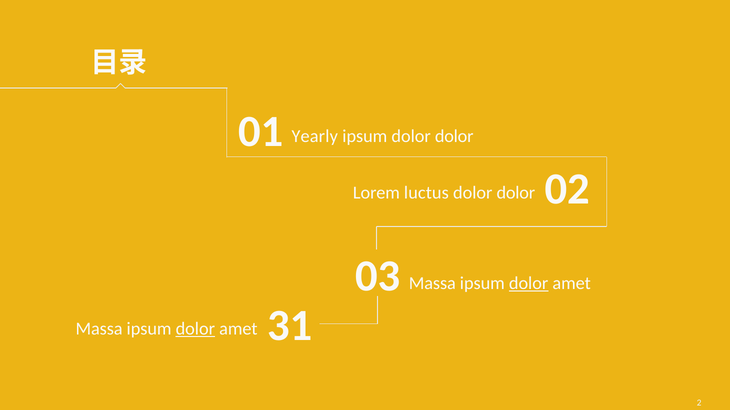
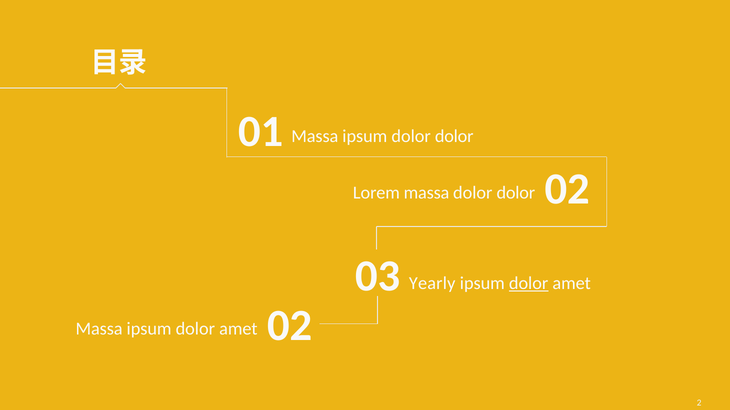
Yearly: Yearly -> Massa (315, 136)
Lorem luctus: luctus -> massa (427, 193)
03 Massa: Massa -> Yearly (432, 284)
dolor underline: present -> none (195, 329)
amet 31: 31 -> 02 (290, 326)
